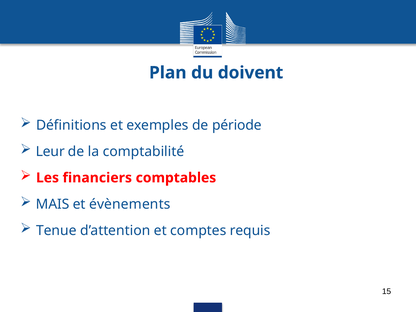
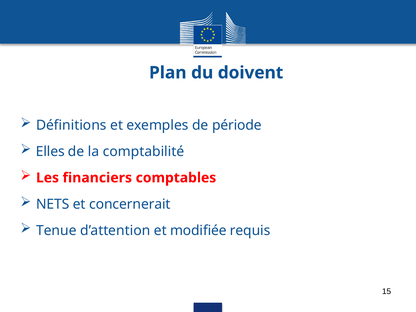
Leur: Leur -> Elles (50, 151)
MAIS: MAIS -> NETS (53, 204)
évènements: évènements -> concernerait (130, 204)
comptes: comptes -> modifiée (198, 230)
